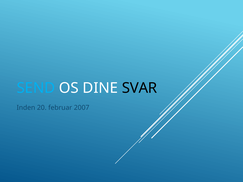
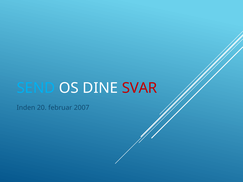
SVAR colour: black -> red (140, 88)
